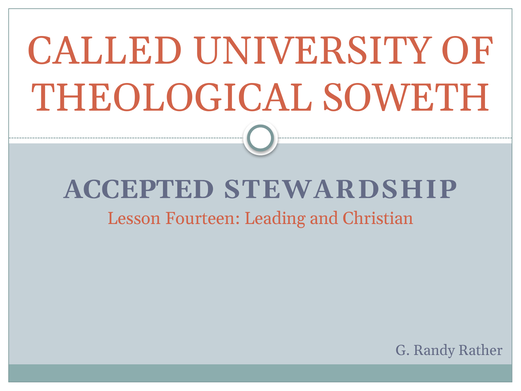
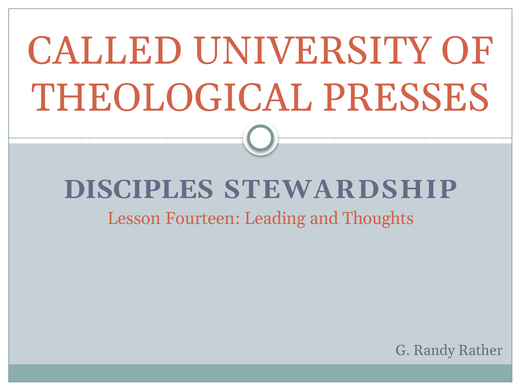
SOWETH: SOWETH -> PRESSES (406, 98)
ACCEPTED: ACCEPTED -> DISCIPLES (139, 189)
Christian: Christian -> Thoughts (378, 218)
